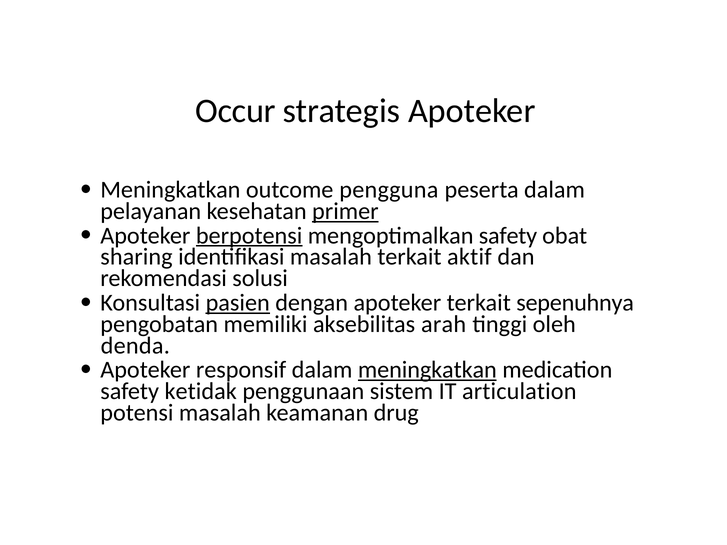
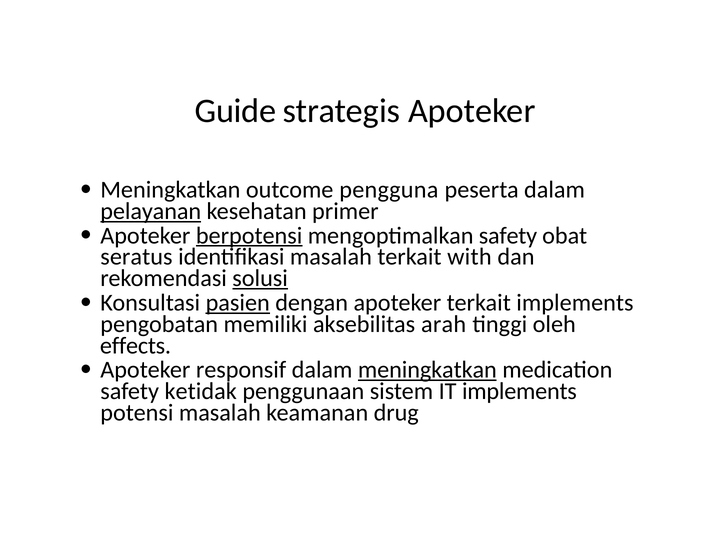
Occur: Occur -> Guide (236, 111)
pelayanan underline: none -> present (151, 211)
primer underline: present -> none (345, 211)
sharing: sharing -> seratus (136, 257)
aktif: aktif -> with (469, 257)
solusi underline: none -> present (260, 279)
terkait sepenuhnya: sepenuhnya -> implements (575, 303)
denda: denda -> effects (136, 346)
IT articulation: articulation -> implements (519, 391)
